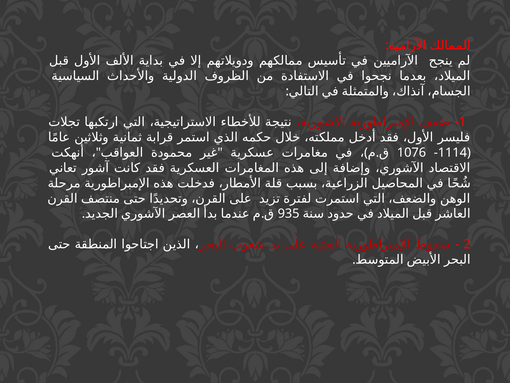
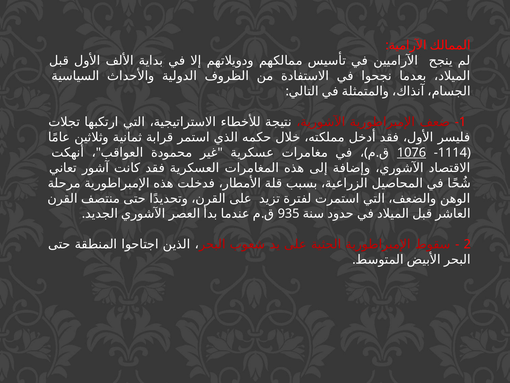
1076 underline: none -> present (411, 152)
